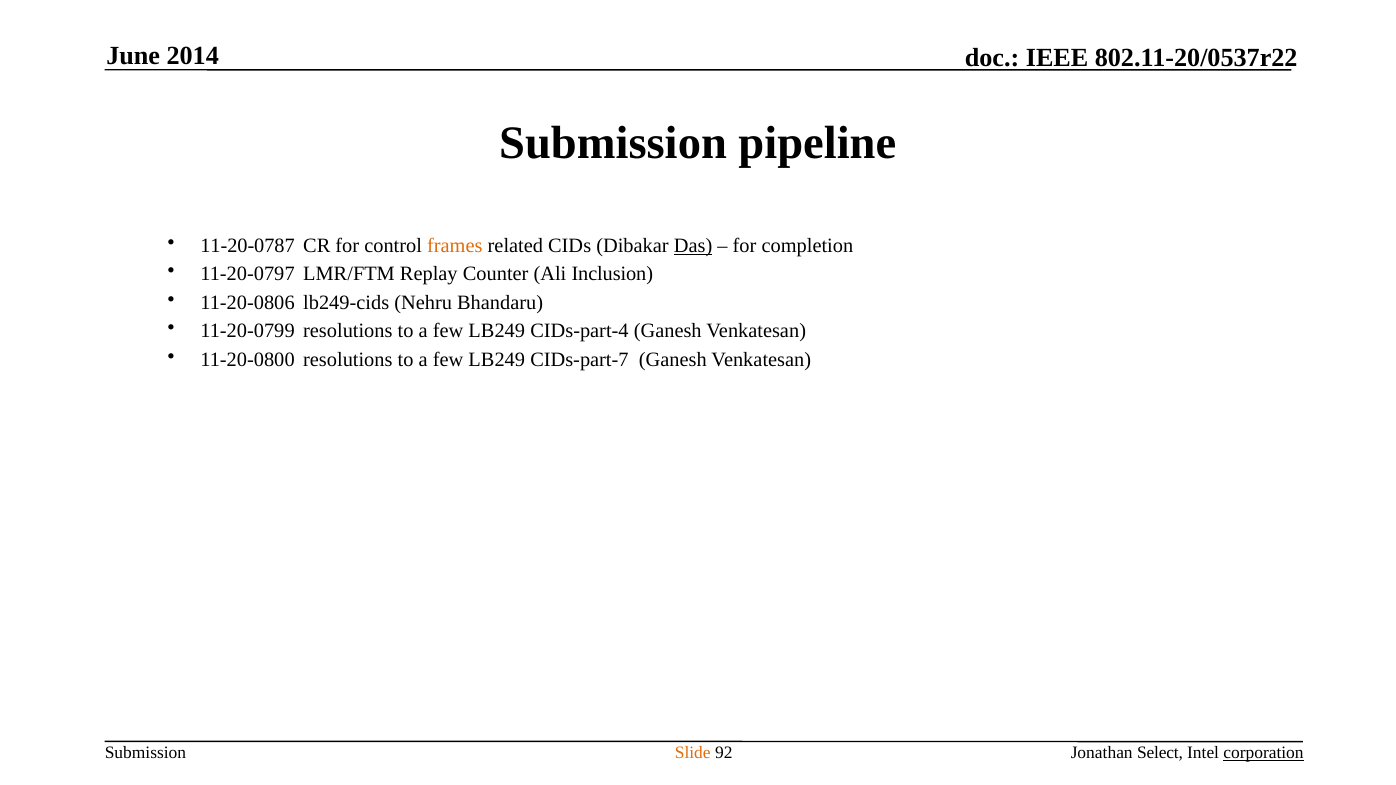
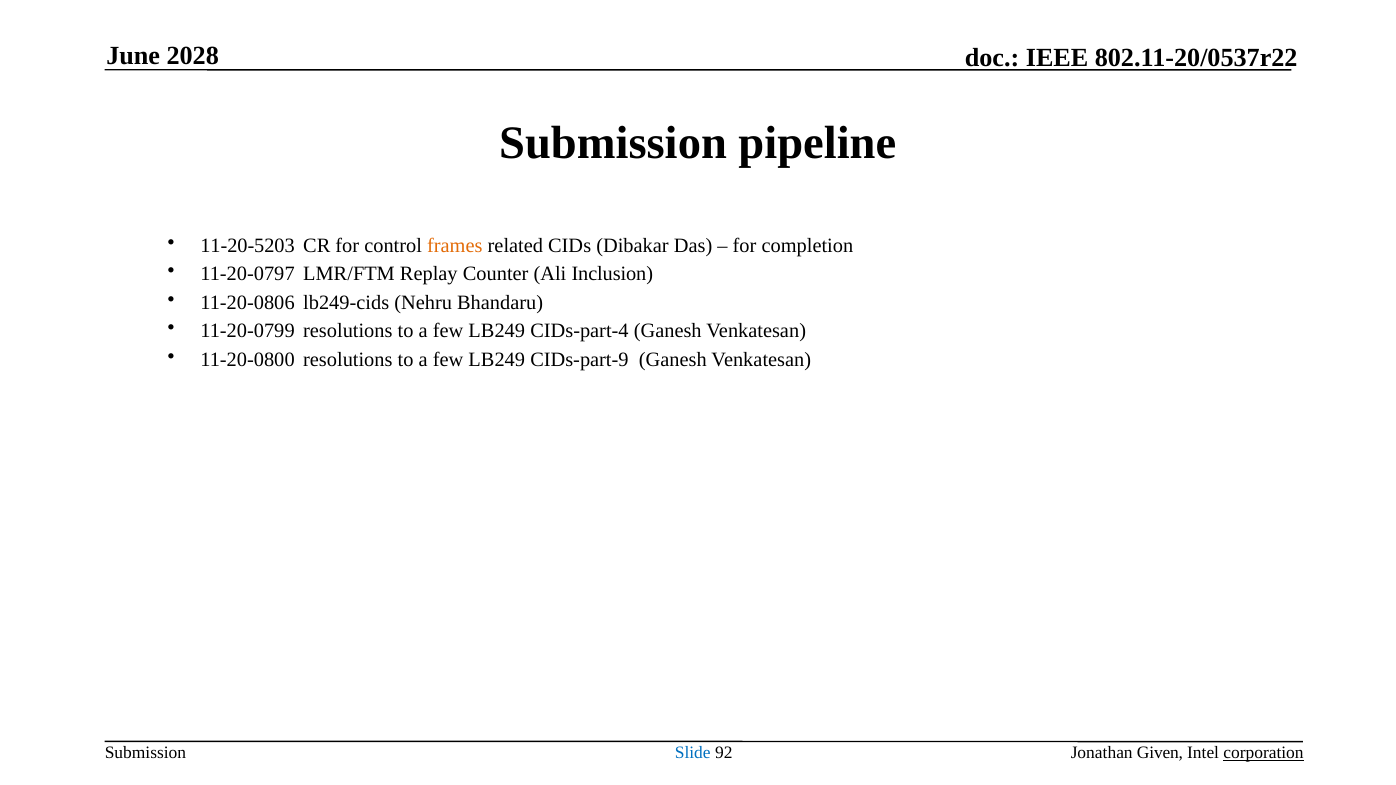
2014: 2014 -> 2028 (193, 56)
11-20-0787: 11-20-0787 -> 11-20-5203 (248, 246)
Das underline: present -> none (693, 246)
CIDs-part-7: CIDs-part-7 -> CIDs-part-9 (579, 360)
Slide colour: orange -> blue (693, 753)
Select: Select -> Given (1160, 753)
